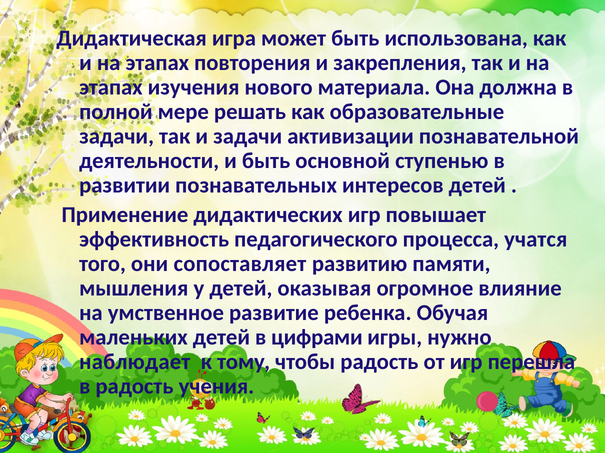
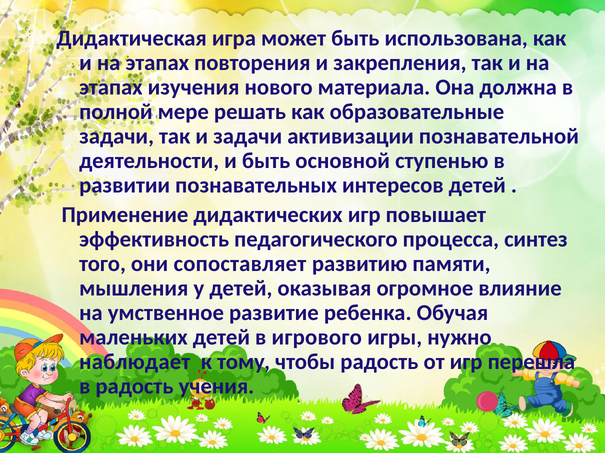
учатся: учатся -> синтез (536, 240)
цифрами: цифрами -> игрового (317, 338)
